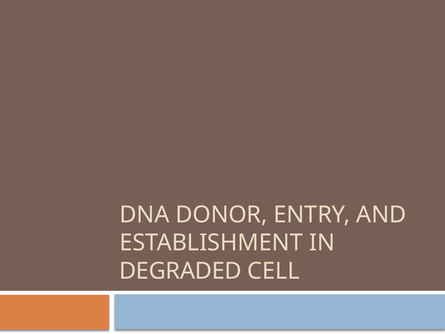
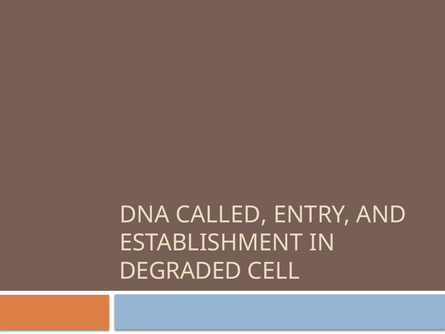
DONOR: DONOR -> CALLED (221, 215)
